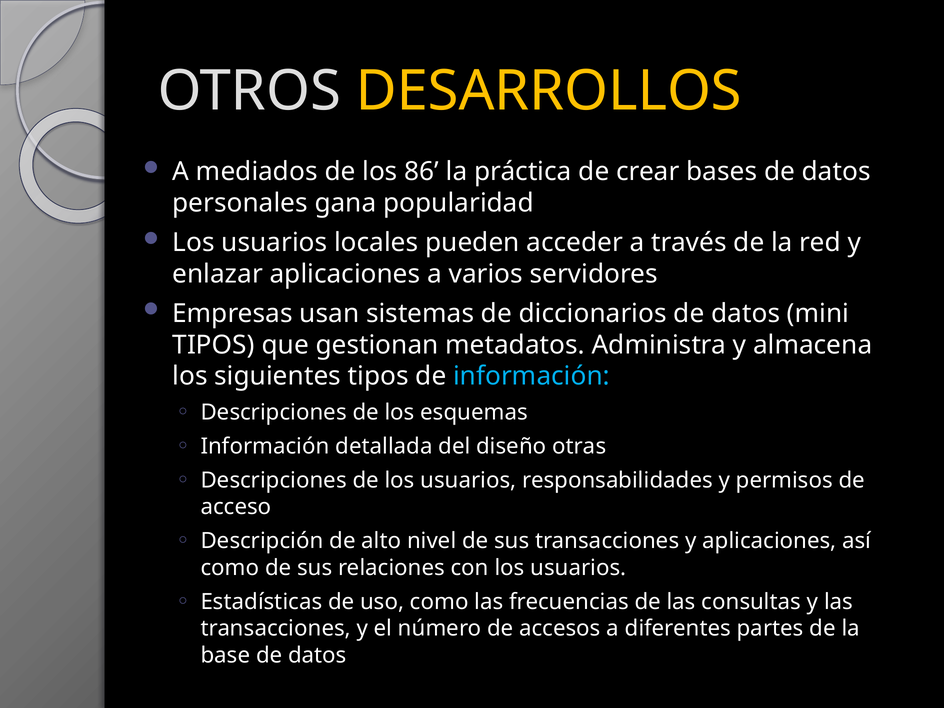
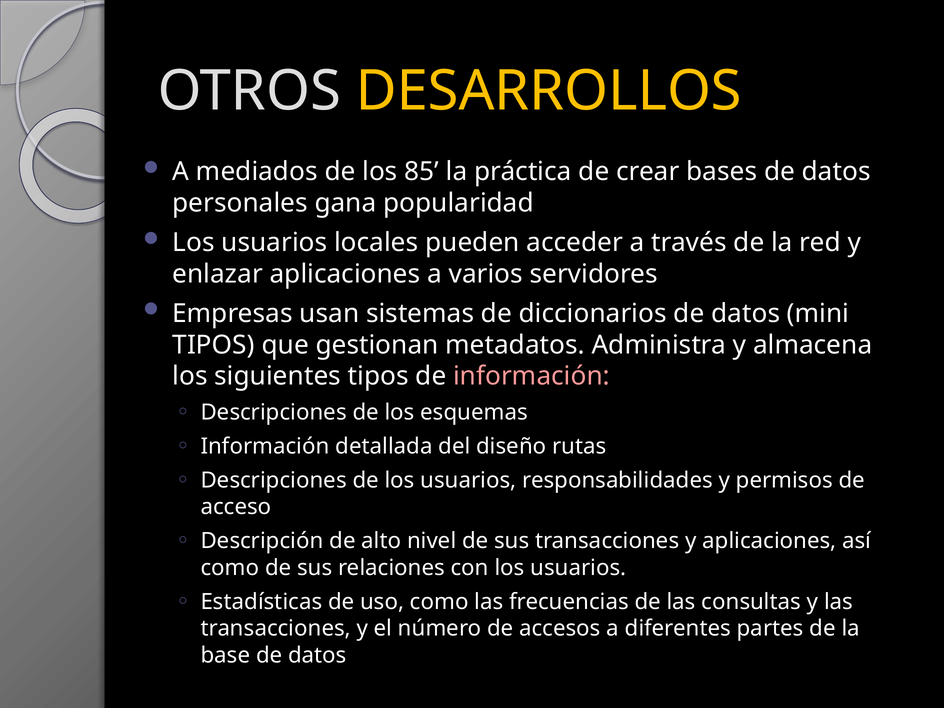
86: 86 -> 85 (422, 172)
información colour: light blue -> pink (532, 376)
otras: otras -> rutas (579, 446)
